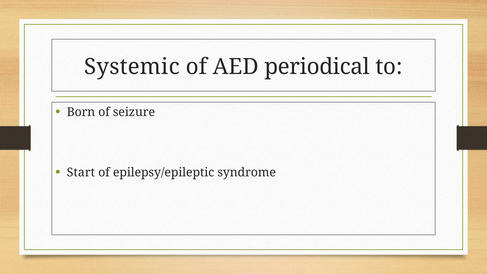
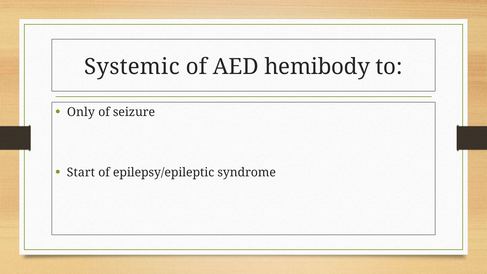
periodical: periodical -> hemibody (317, 67)
Born: Born -> Only (81, 112)
